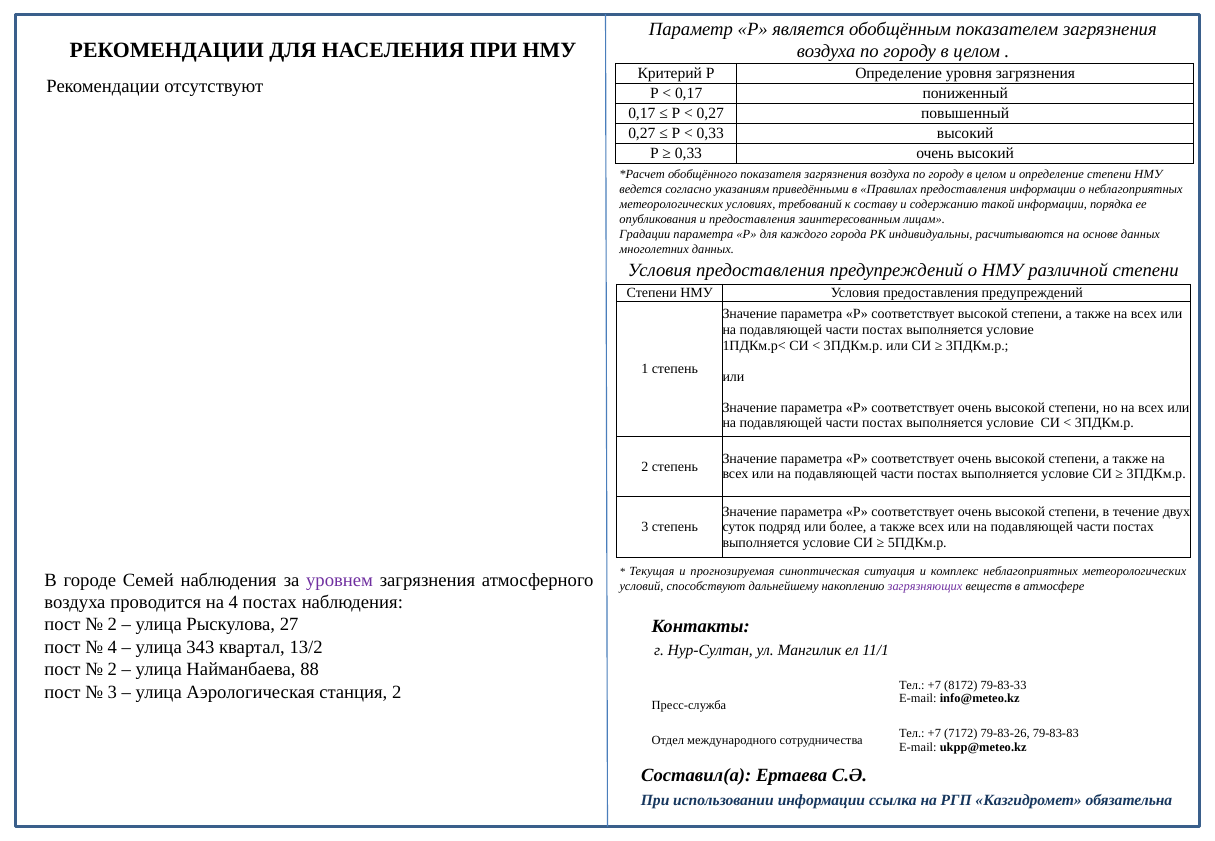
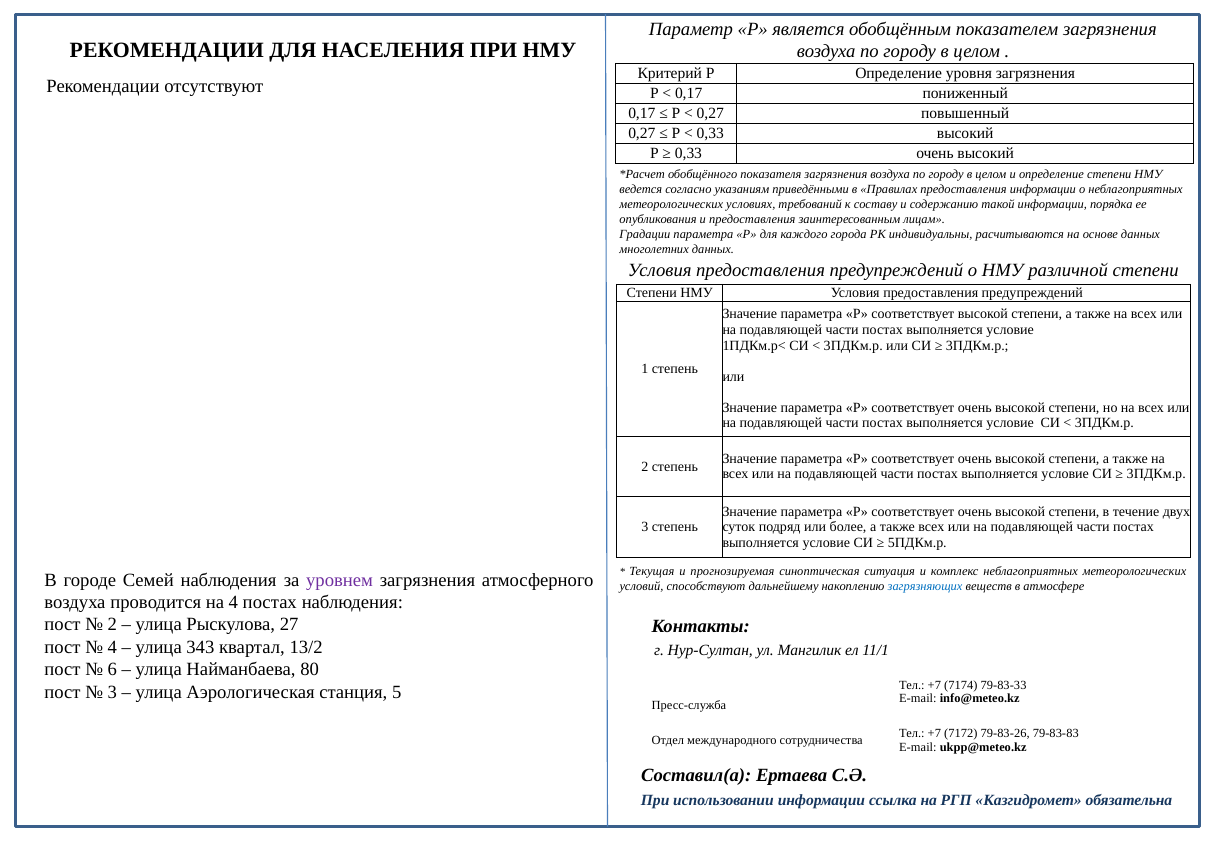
загрязняющих colour: purple -> blue (925, 587)
2: 2 -> 6 (112, 670)
88: 88 -> 80 (310, 670)
8172: 8172 -> 7174 (961, 685)
станция 2: 2 -> 5 (397, 692)
